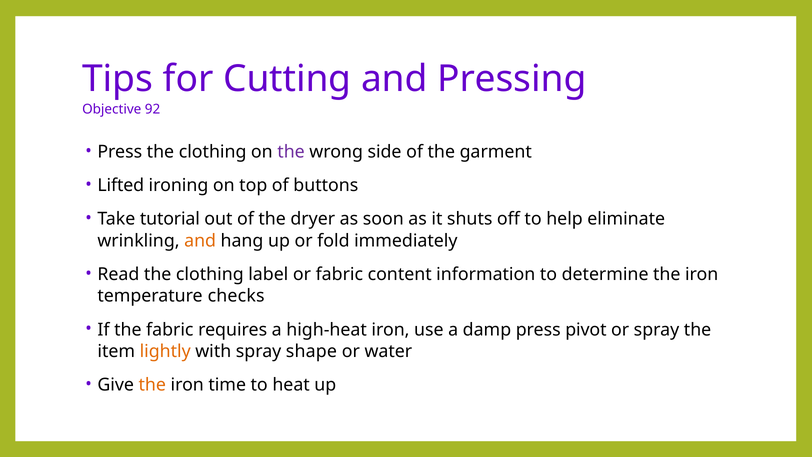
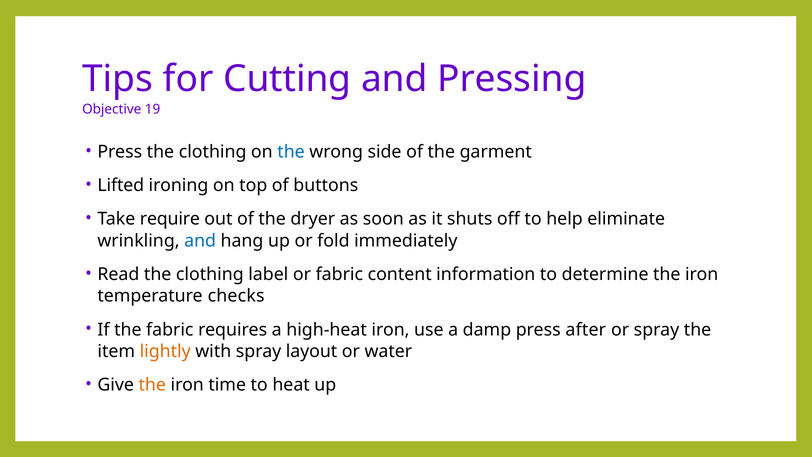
92: 92 -> 19 (153, 109)
the colour: purple -> blue (291, 152)
tutorial: tutorial -> require (170, 219)
and colour: orange -> blue (200, 241)
pivot: pivot -> after (586, 329)
shape: shape -> layout (312, 351)
